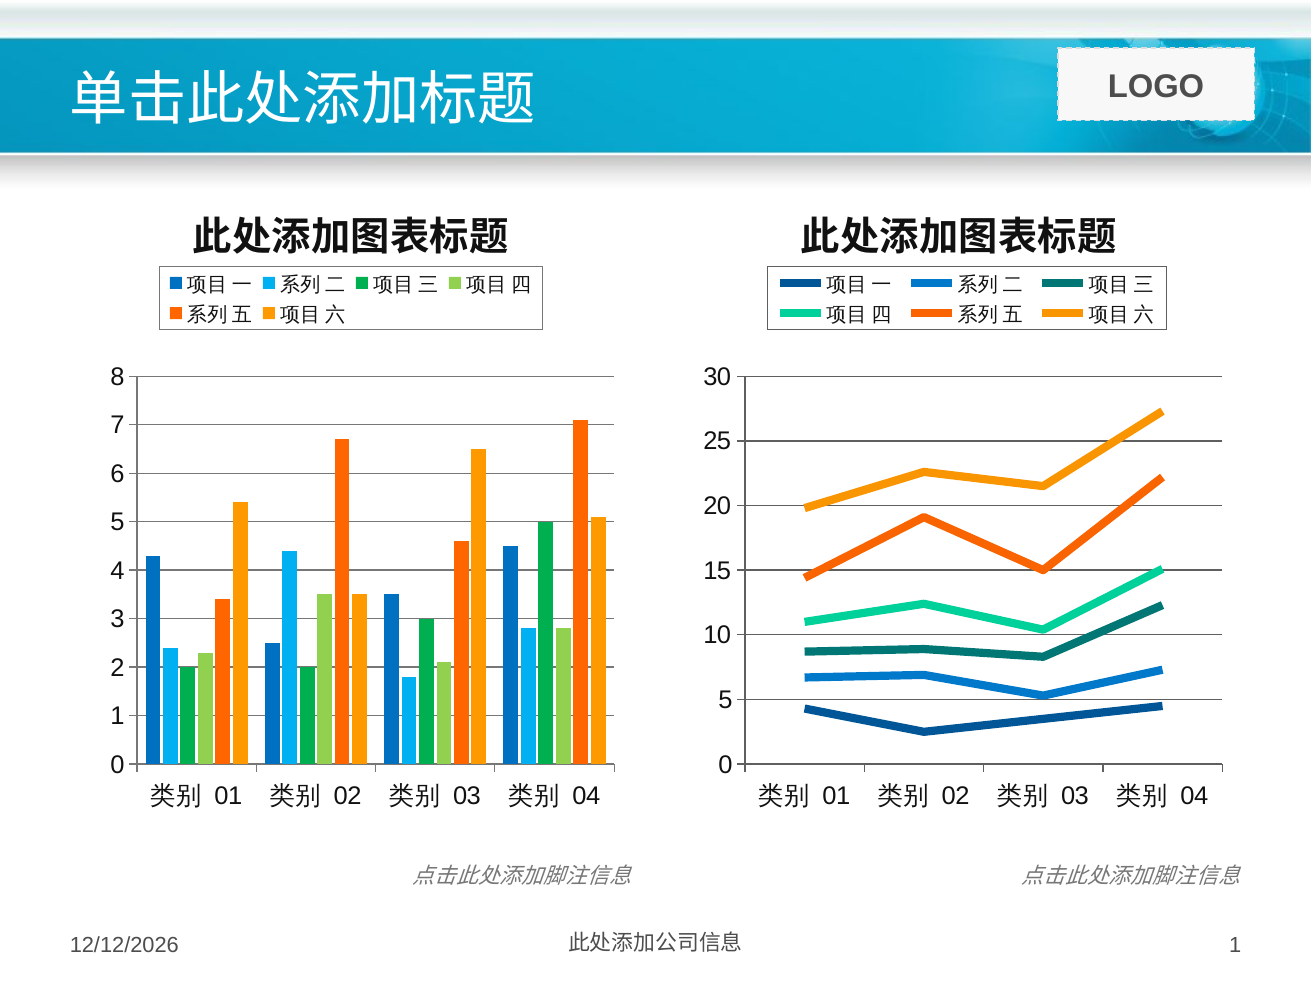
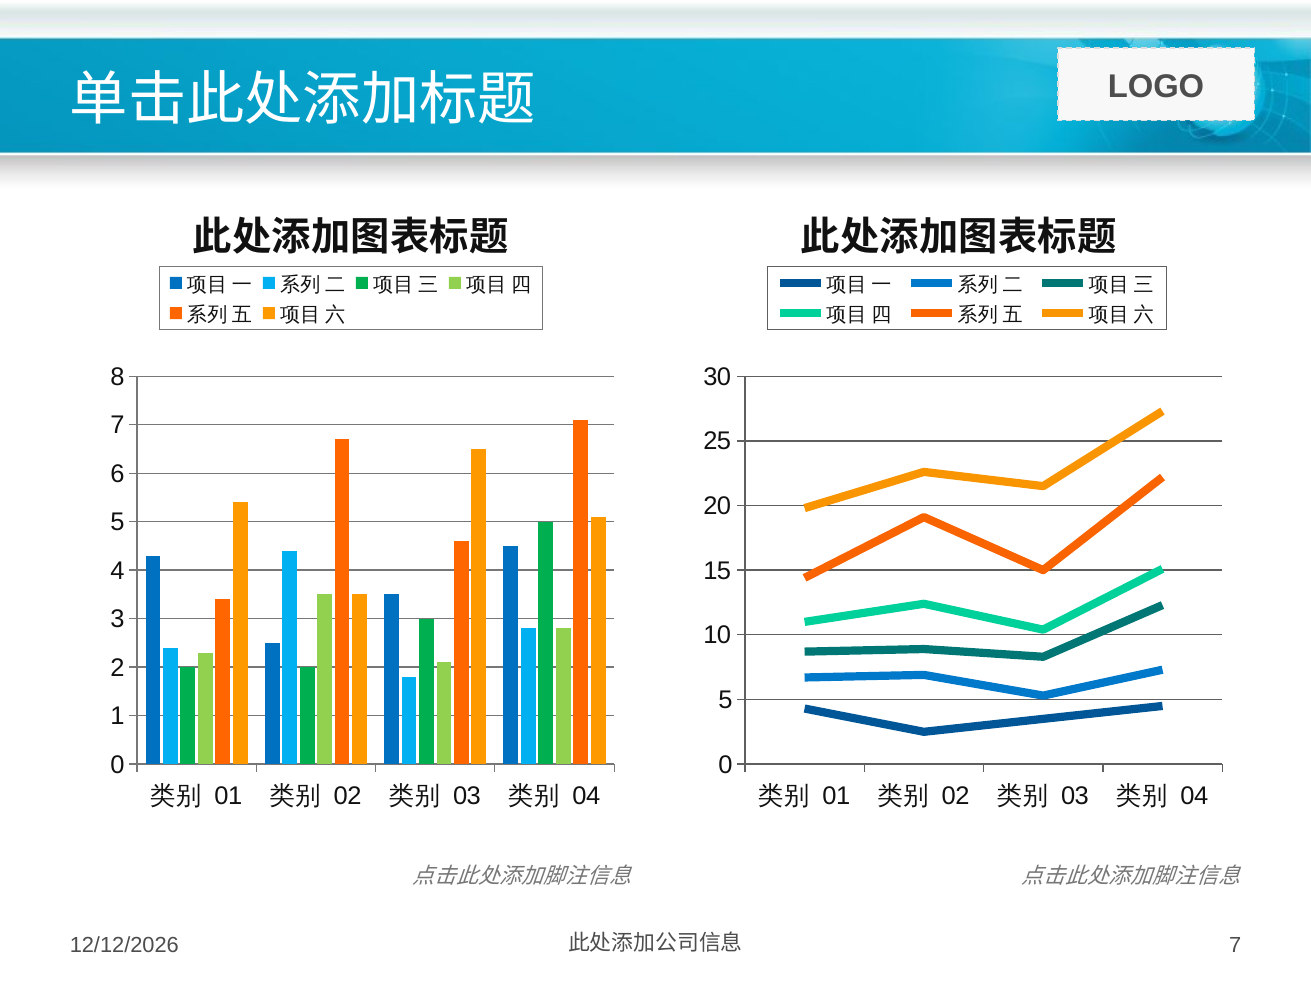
1: 1 -> 7 (1235, 946)
